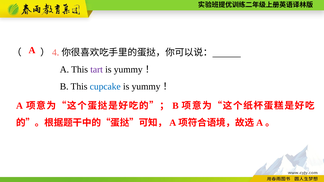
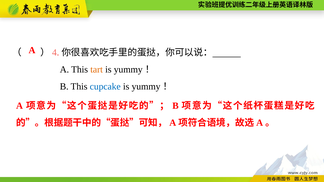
tart colour: purple -> orange (97, 70)
